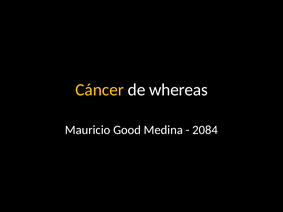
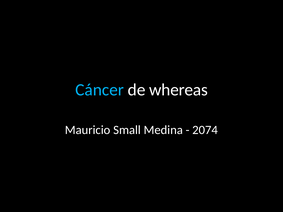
Cáncer colour: yellow -> light blue (100, 90)
Good: Good -> Small (127, 130)
2084: 2084 -> 2074 (205, 130)
